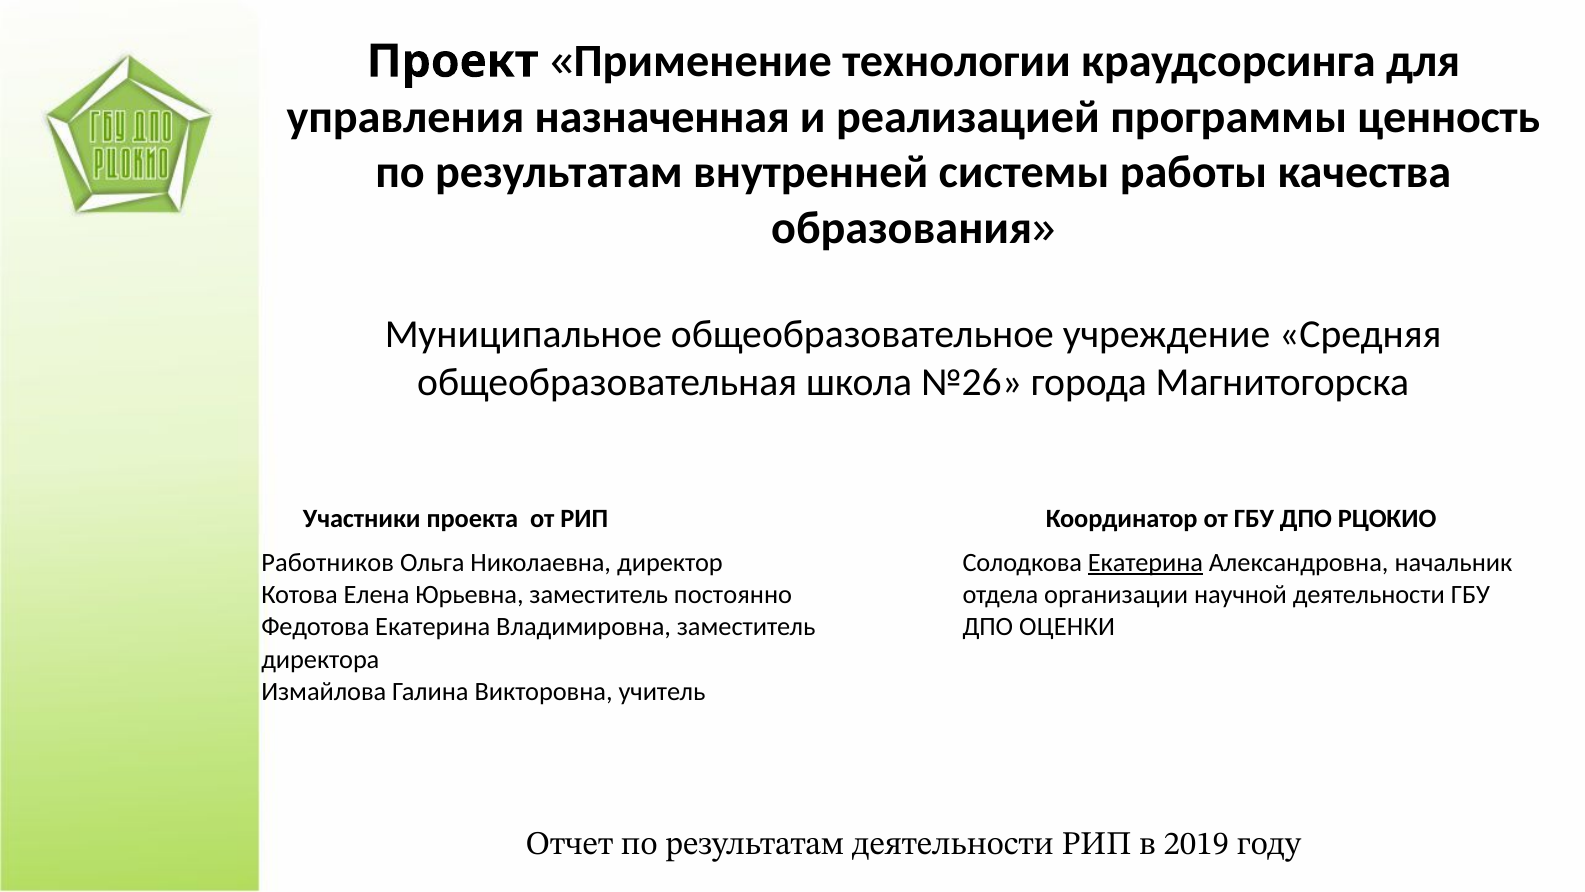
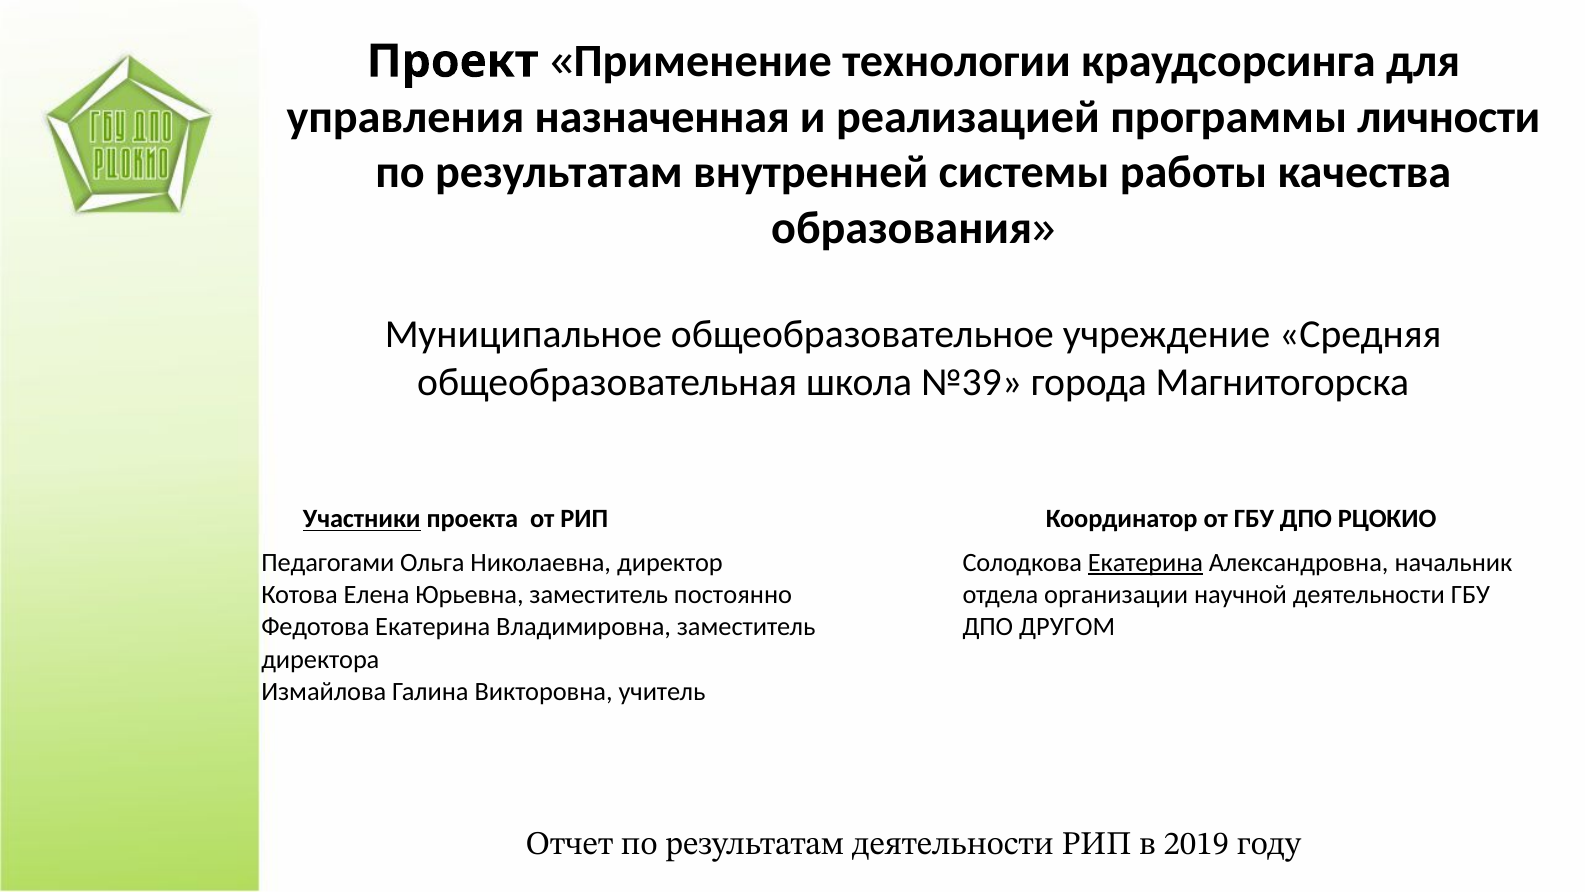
ценность: ценность -> личности (1449, 117)
№26: №26 -> №39 (972, 382)
Участники underline: none -> present (362, 519)
Работников: Работников -> Педагогами (328, 562)
ОЦЕНКИ: ОЦЕНКИ -> ДРУГОМ (1067, 627)
